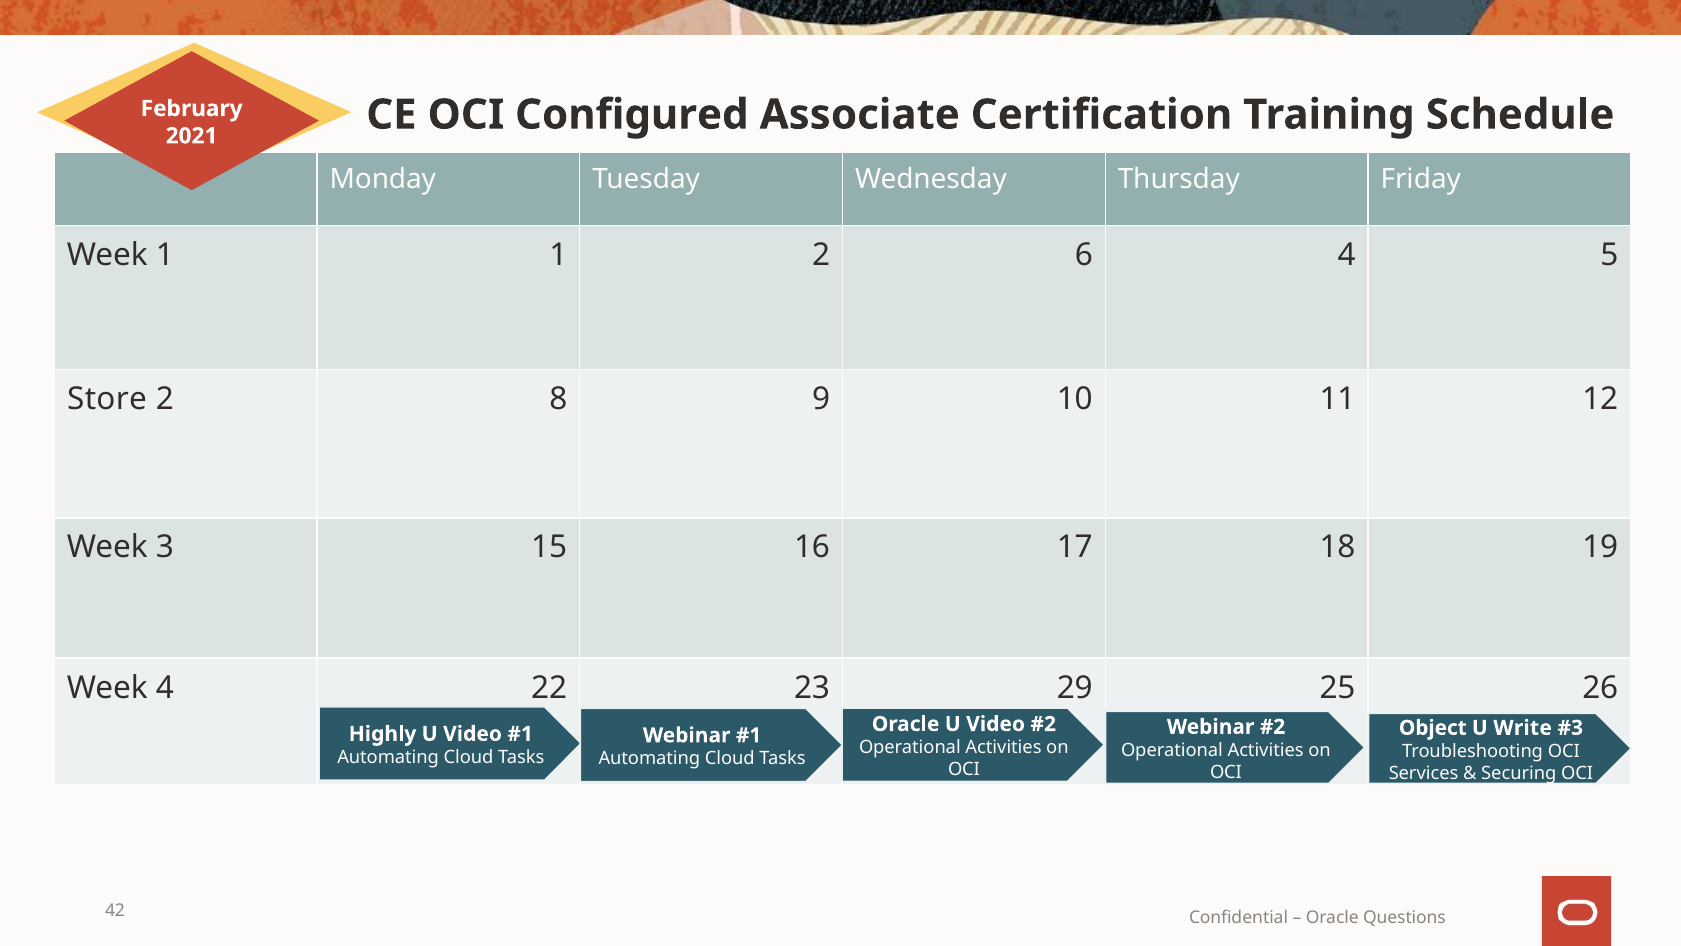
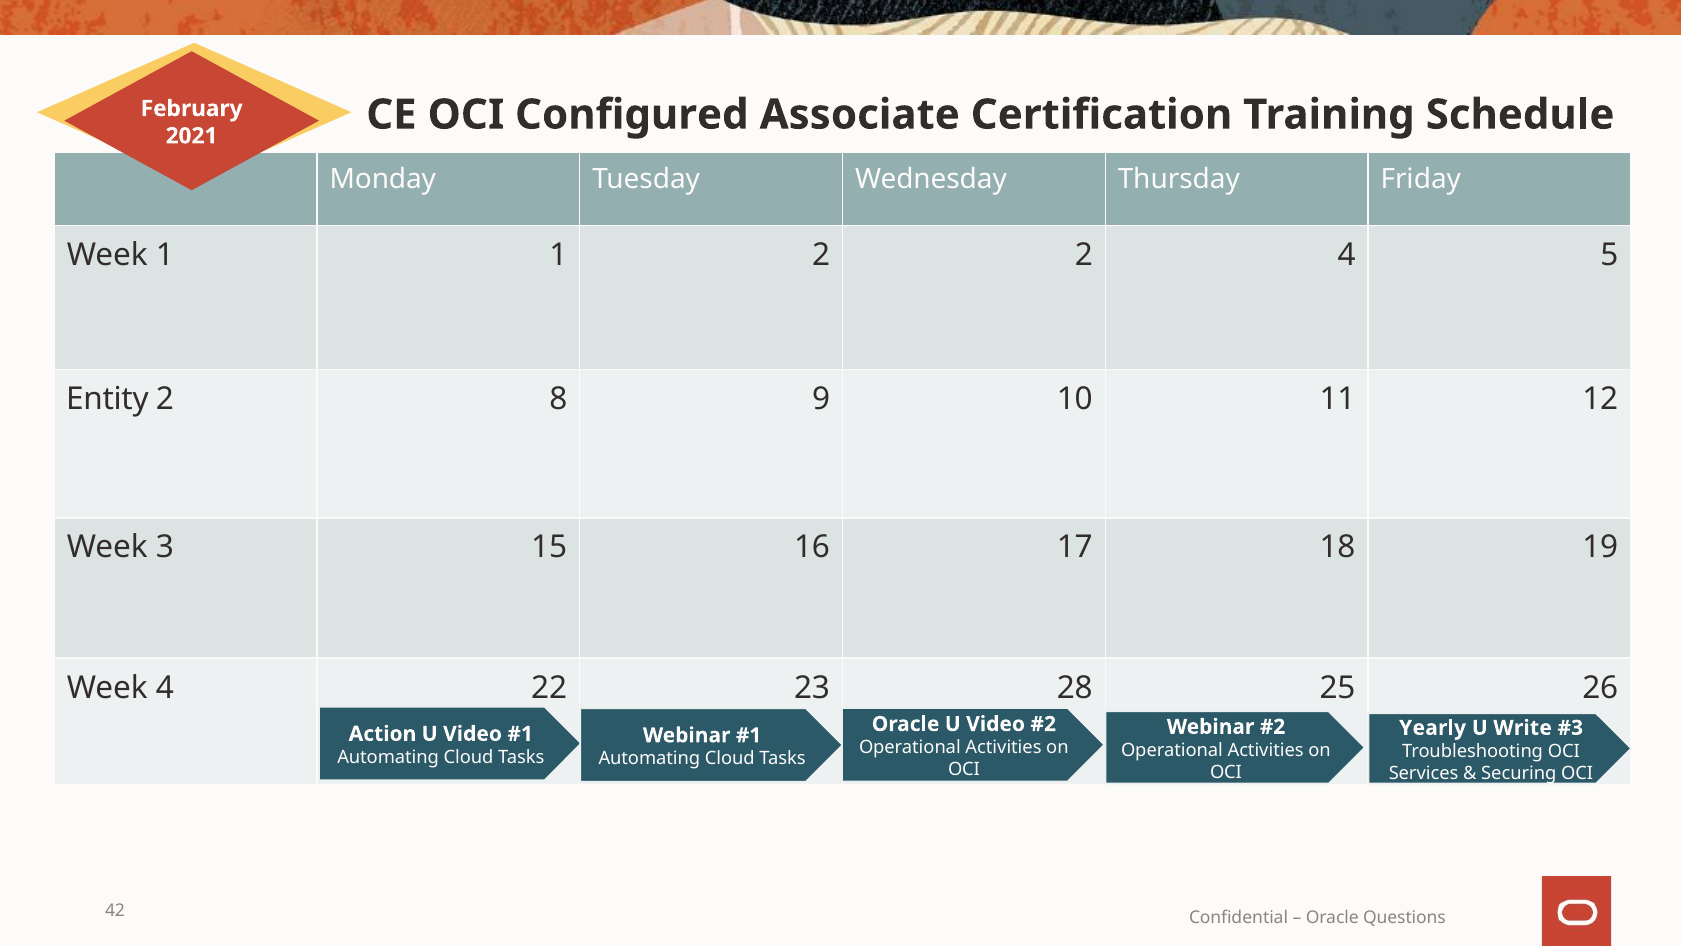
2 6: 6 -> 2 (1084, 255)
Store: Store -> Entity (107, 399)
29: 29 -> 28 (1075, 687)
Object: Object -> Yearly (1433, 728)
Highly: Highly -> Action (383, 734)
